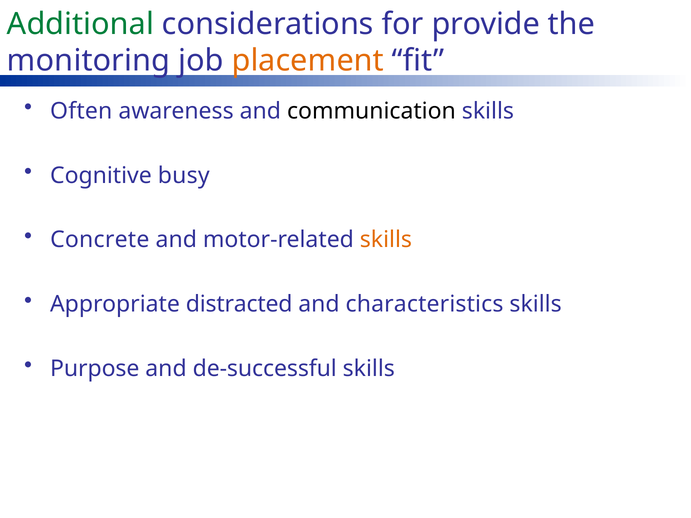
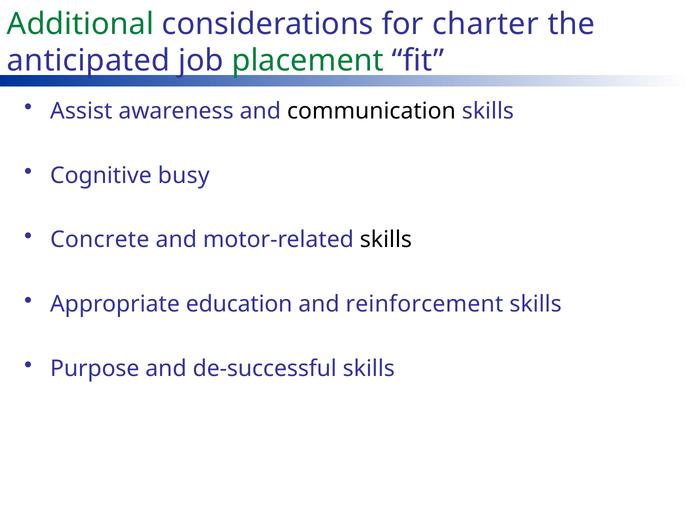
provide: provide -> charter (485, 24)
monitoring: monitoring -> anticipated (89, 61)
placement colour: orange -> green (308, 61)
Often: Often -> Assist (81, 111)
skills colour: orange -> black (386, 240)
distracted: distracted -> education (239, 304)
characteristics: characteristics -> reinforcement (424, 304)
